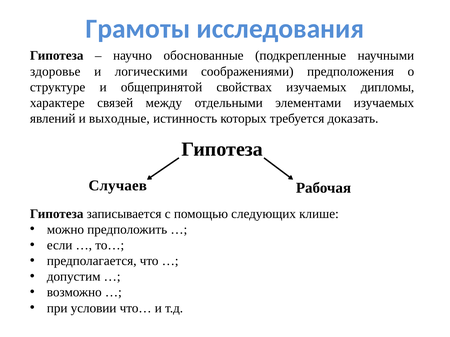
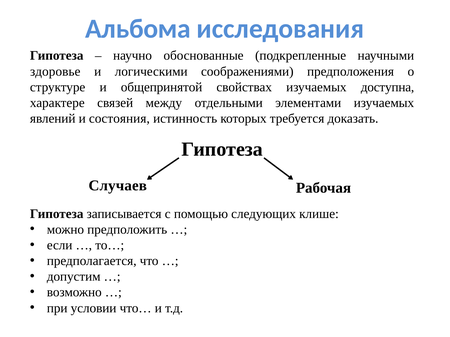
Грамоты: Грамоты -> Альбома (138, 29)
дипломы: дипломы -> доступна (388, 87)
выходные: выходные -> состояния (119, 119)
